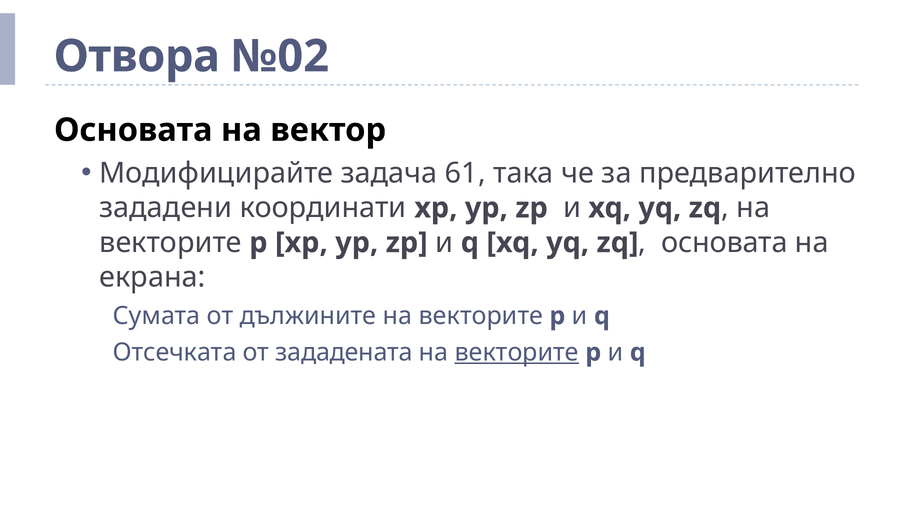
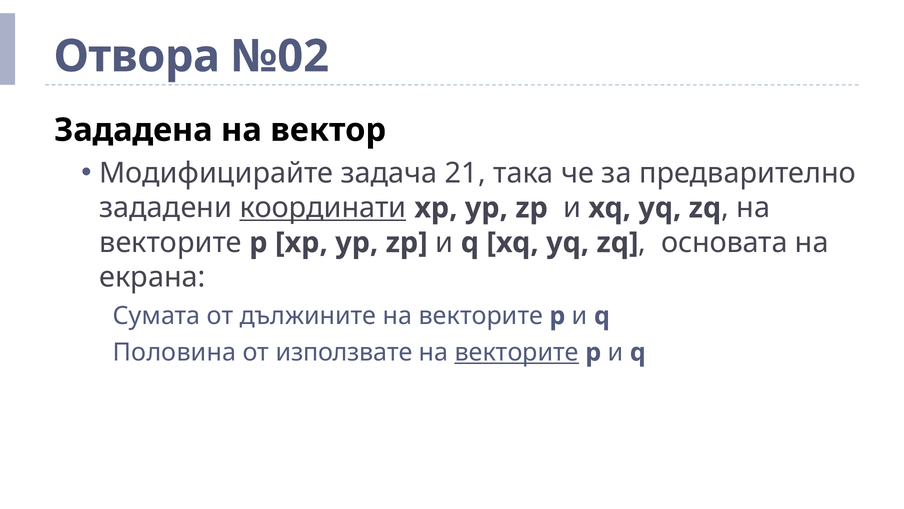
Основата: Основата -> Зададена (133, 130)
61: 61 -> 21 (465, 173)
координати underline: none -> present (323, 208)
Отсечката: Отсечката -> Половина (175, 352)
зададената: зададената -> използвате (344, 352)
